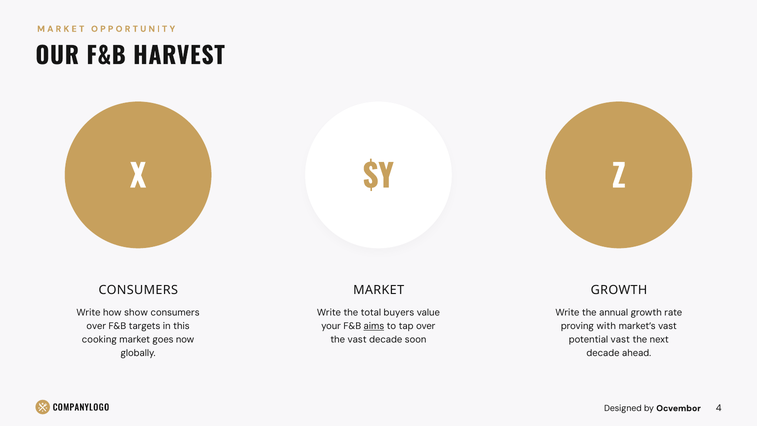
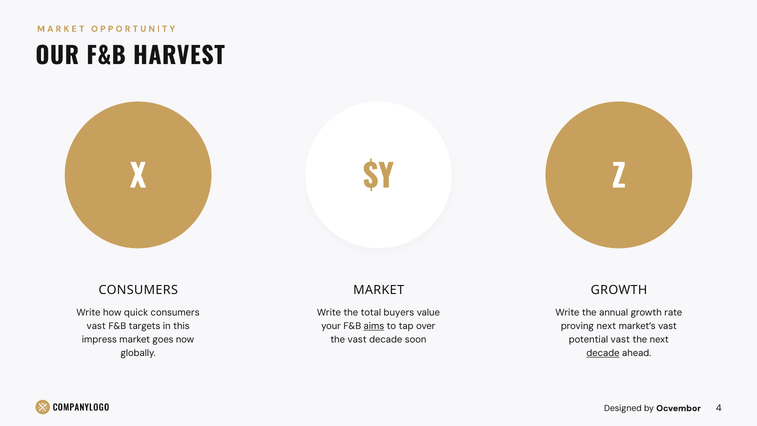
show: show -> quick (136, 312)
over: over -> vast (96, 326)
proving with: with -> next (606, 326)
cooking: cooking -> impress (99, 340)
decade underline: none -> present (603, 353)
